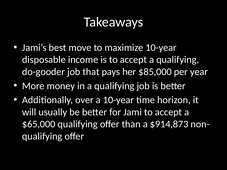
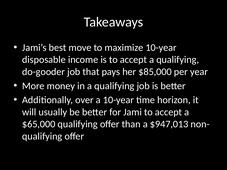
$914,873: $914,873 -> $947,013 (169, 124)
